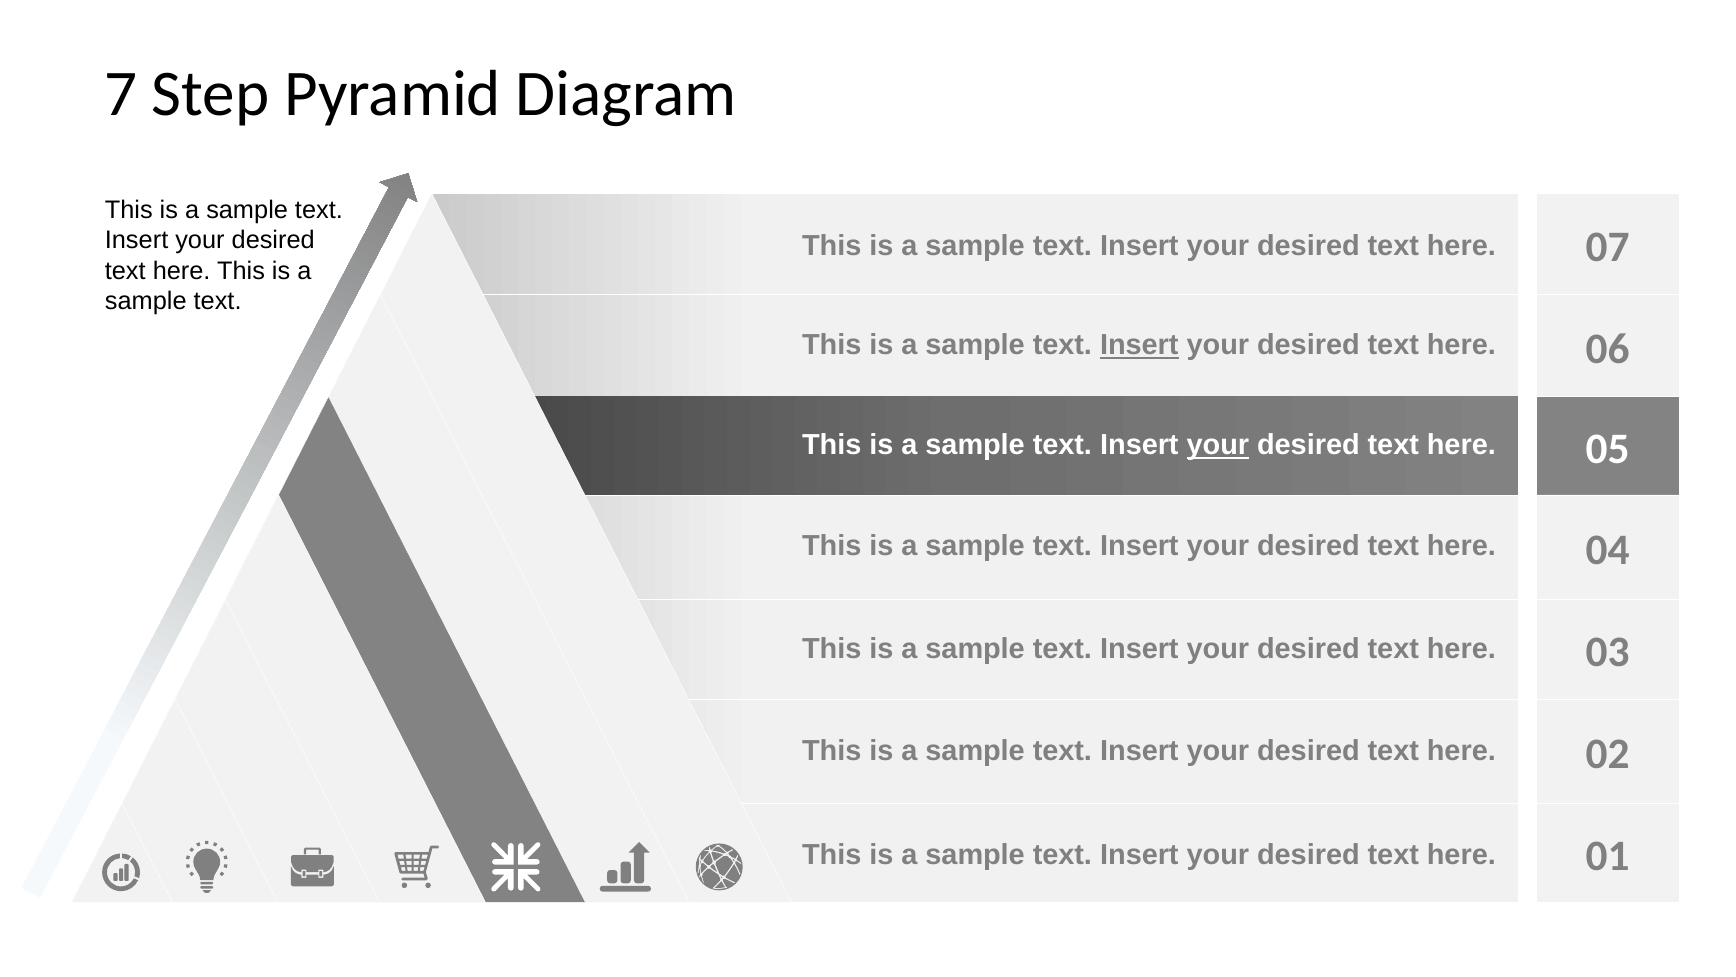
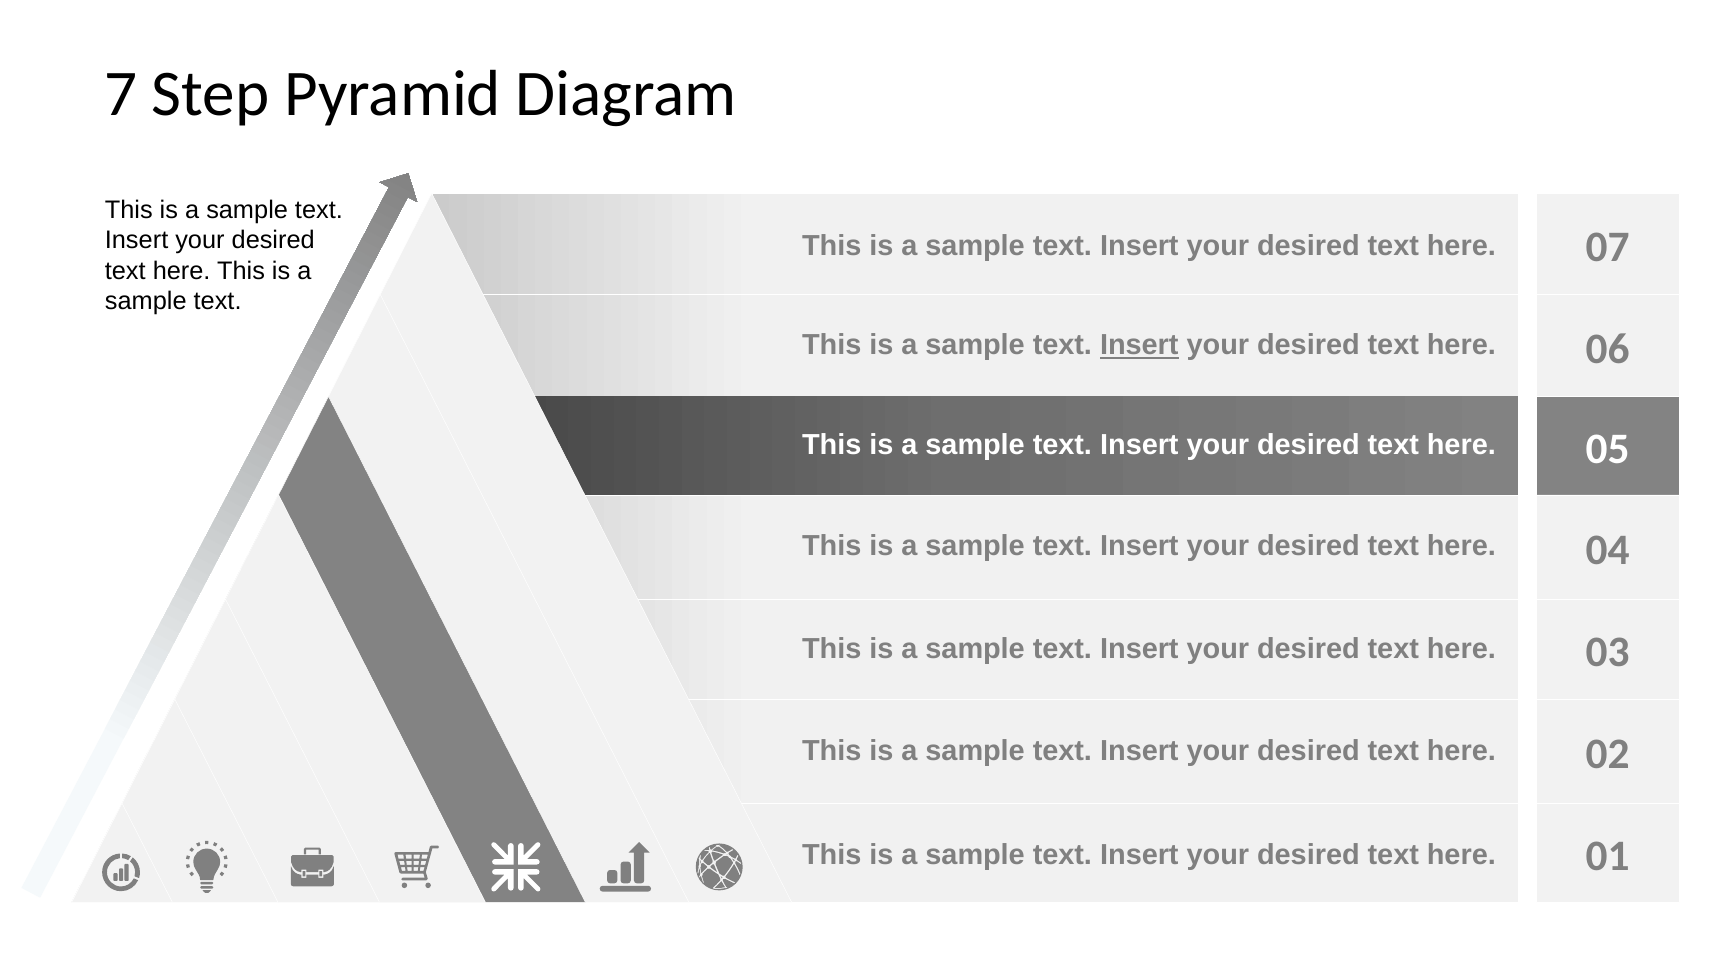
your underline: present -> none (1218, 445)
